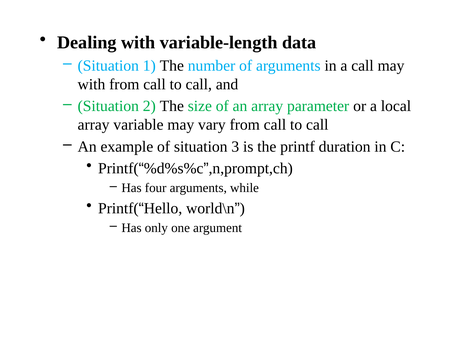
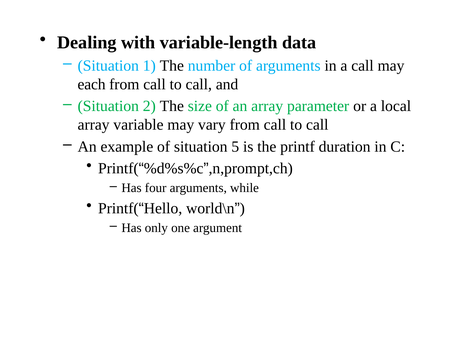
with: with -> each (92, 84)
3: 3 -> 5 (235, 147)
